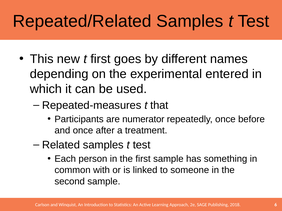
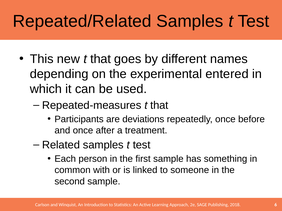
new t first: first -> that (101, 59)
numerator: numerator -> deviations (143, 119)
